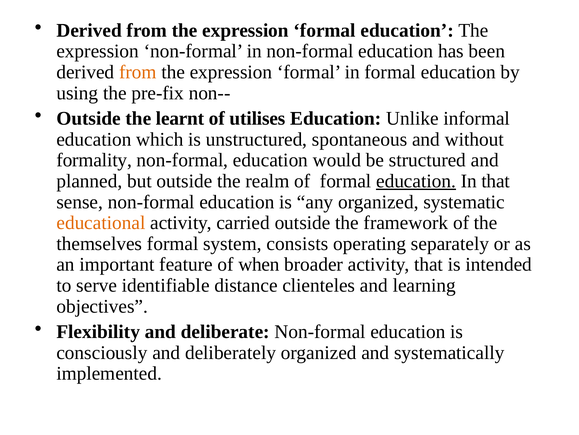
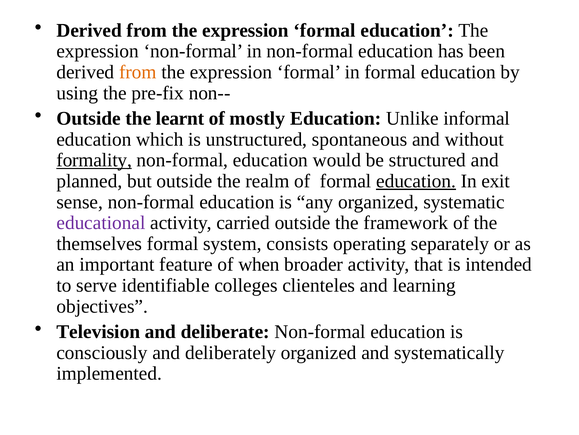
utilises: utilises -> mostly (257, 118)
formality underline: none -> present (94, 160)
In that: that -> exit (496, 181)
educational colour: orange -> purple (101, 222)
distance: distance -> colleges (246, 285)
Flexibility: Flexibility -> Television (98, 331)
